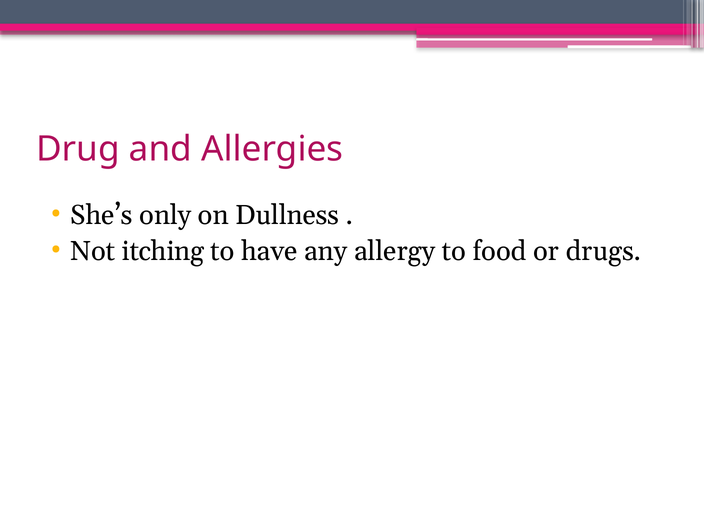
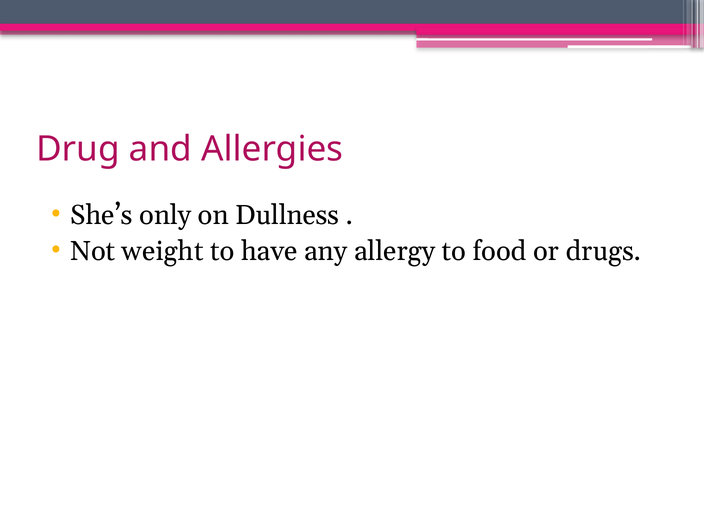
itching: itching -> weight (163, 251)
